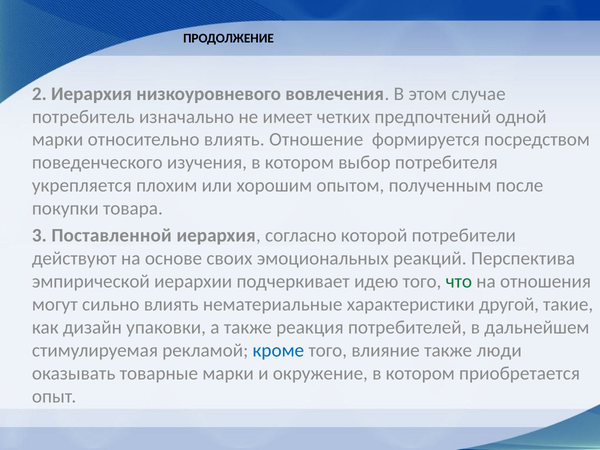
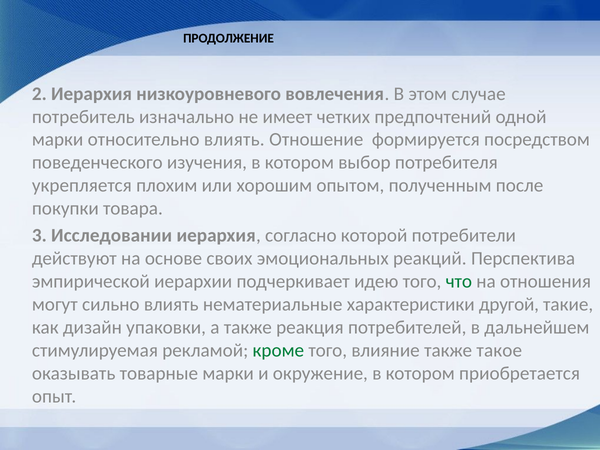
Поставленной: Поставленной -> Исследовании (112, 236)
кроме colour: blue -> green (278, 351)
люди: люди -> такое (499, 351)
